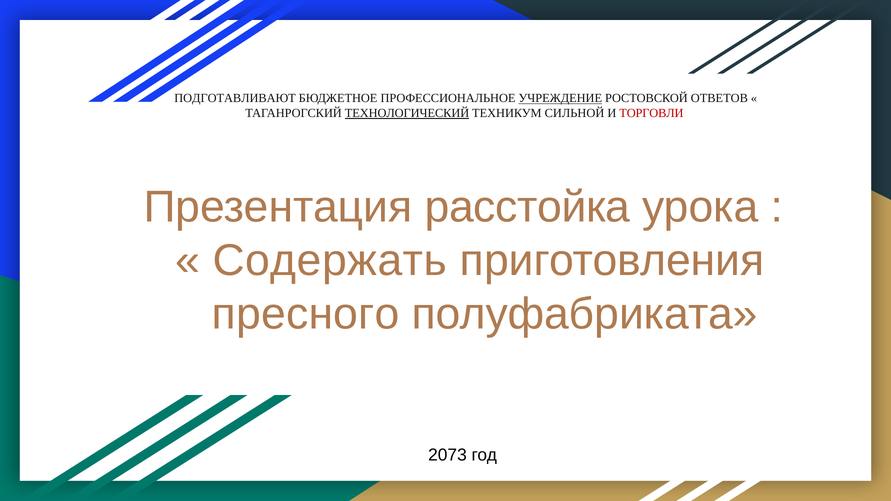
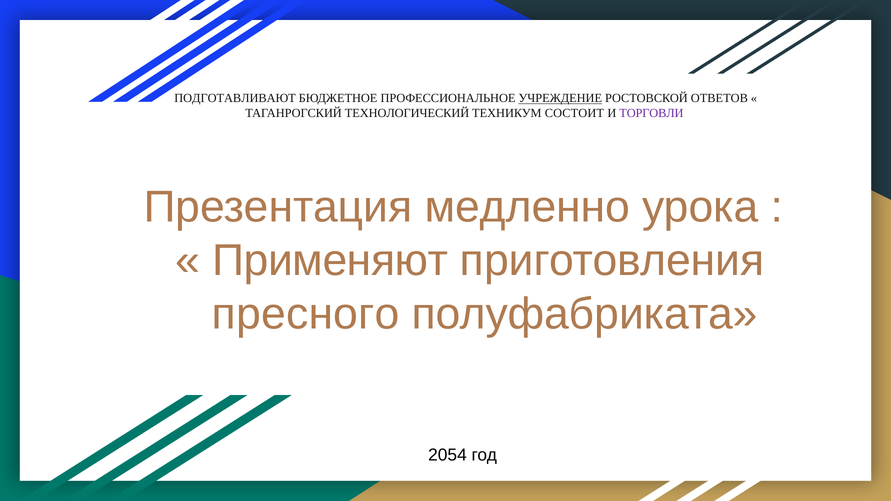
ТЕХНОЛОГИЧЕСКИЙ underline: present -> none (407, 113)
СИЛЬНОЙ: СИЛЬНОЙ -> СОСТОИТ (574, 113)
ТОРГОВЛИ colour: red -> purple (651, 113)
расстойка: расстойка -> медленно (527, 207)
Содержать: Содержать -> Применяют (330, 261)
2073: 2073 -> 2054 (447, 455)
